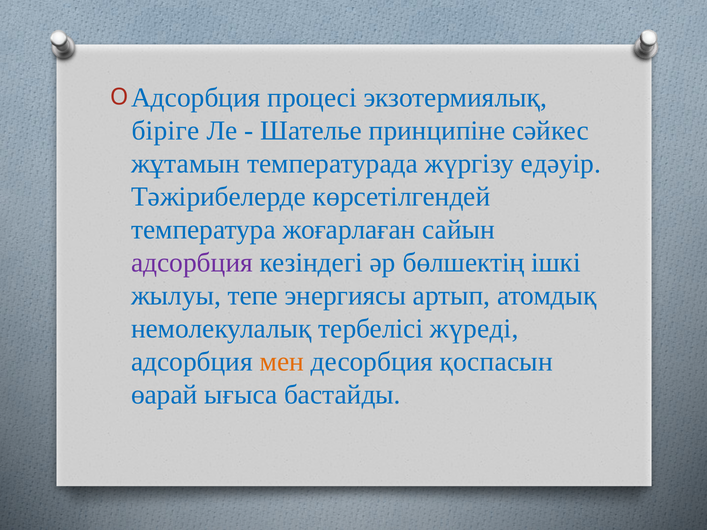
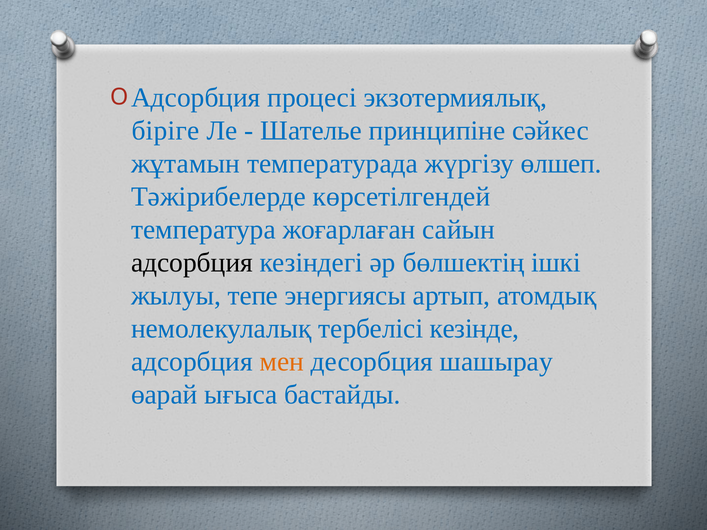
едәуір: едәуір -> өлшеп (561, 164)
адсорбция colour: purple -> black (192, 263)
жүреді: жүреді -> кезінде (474, 329)
қоспасын: қоспасын -> шашырау (496, 362)
